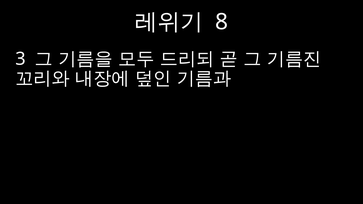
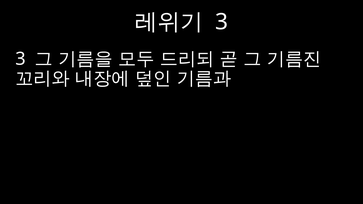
8: 8 -> 3 (222, 22)
